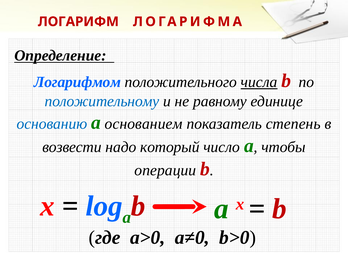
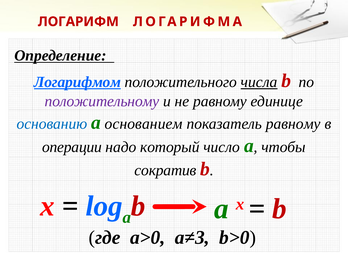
Логарифмом underline: none -> present (77, 82)
положительному colour: blue -> purple (102, 101)
показатель степень: степень -> равному (293, 124)
возвести: возвести -> операции (72, 147)
операции: операции -> сократив (165, 170)
a≠0: a≠0 -> a≠3 (192, 238)
